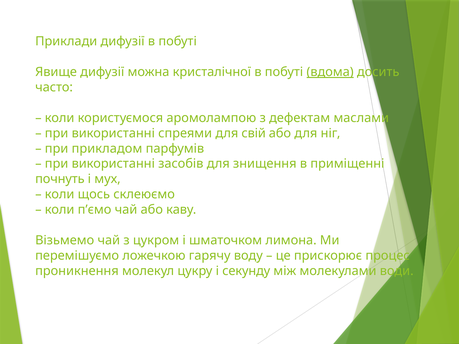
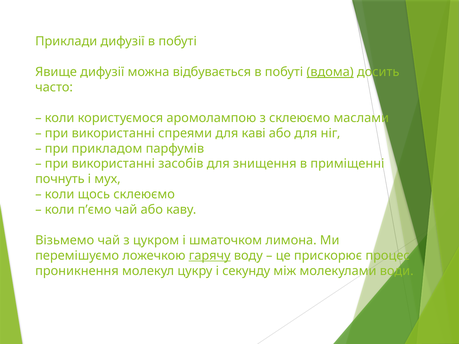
кристалічної: кристалічної -> відбувається (212, 72)
з дефектам: дефектам -> склеюємо (300, 118)
свій: свій -> каві (254, 133)
гарячу underline: none -> present (210, 256)
